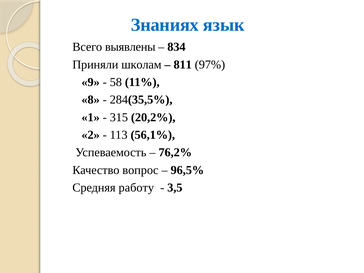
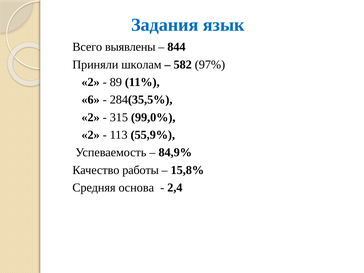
Знаниях: Знаниях -> Задания (165, 25)
834: 834 -> 844 (176, 47)
811: 811 -> 582 (183, 64)
9: 9 -> 2 (91, 82)
58: 58 -> 89 (116, 82)
8: 8 -> 6 (91, 100)
1: 1 -> 2 (91, 117)
20,2%: 20,2% -> 99,0% (153, 117)
56,1%: 56,1% -> 55,9% (153, 135)
76,2%: 76,2% -> 84,9% (175, 152)
вопрос: вопрос -> работы (141, 170)
96,5%: 96,5% -> 15,8% (187, 170)
работу: работу -> основа (136, 188)
3,5: 3,5 -> 2,4 (175, 188)
